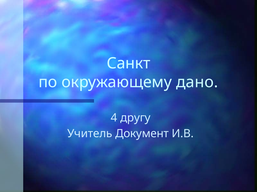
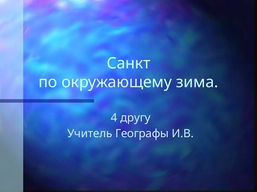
дано: дано -> зима (197, 82)
Документ: Документ -> Географы (142, 134)
